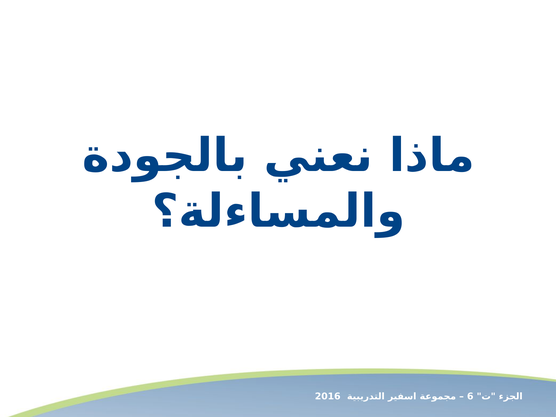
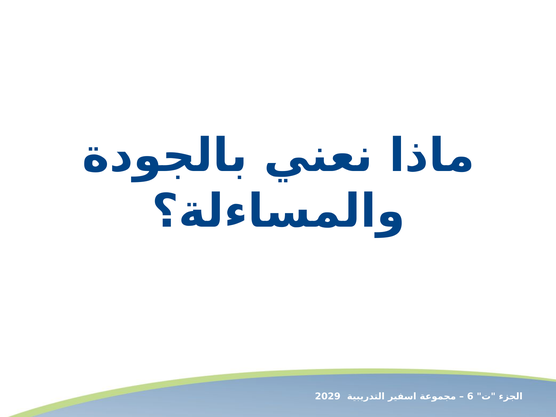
2016: 2016 -> 2029 (328, 397)
